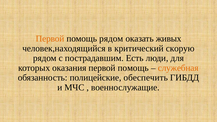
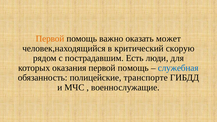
помощь рядом: рядом -> важно (111, 39)
живых: живых -> может (169, 39)
служебная colour: orange -> blue (178, 68)
обеспечить: обеспечить -> транспорте (146, 78)
